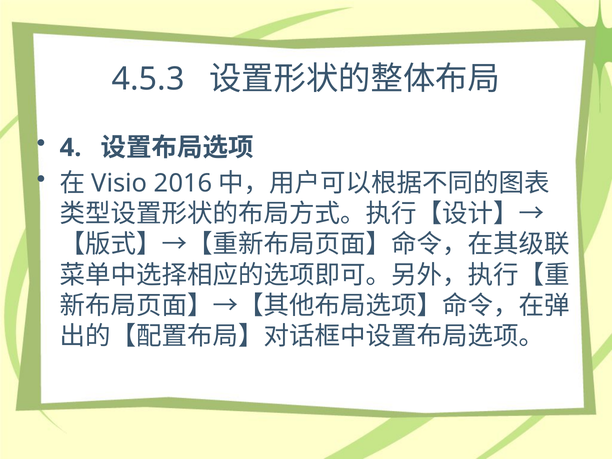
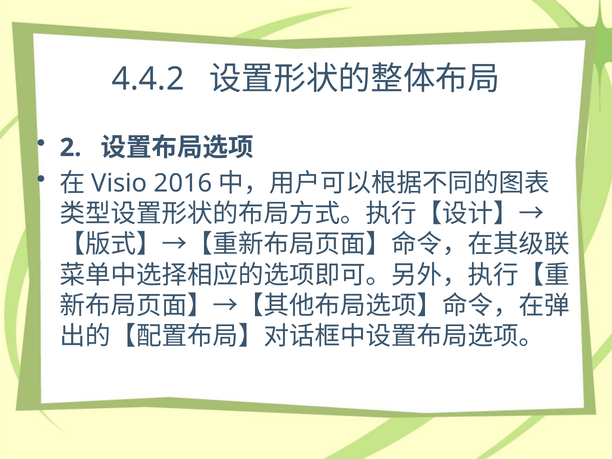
4.5.3: 4.5.3 -> 4.4.2 (148, 79)
4: 4 -> 2 (71, 148)
